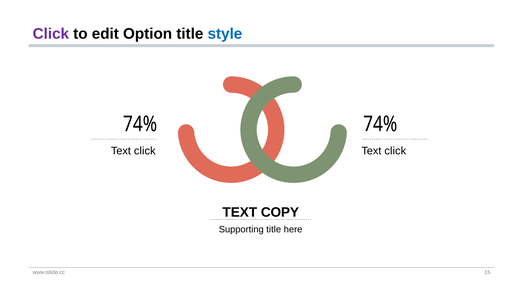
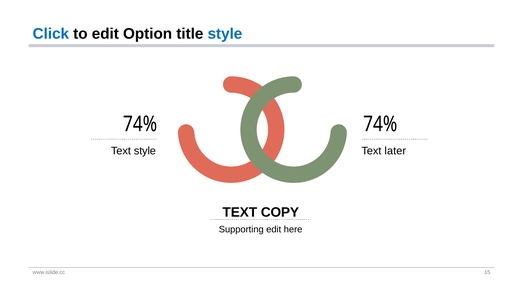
Click colour: purple -> blue (51, 34)
click: click -> style (145, 151)
click: click -> later (395, 151)
Supporting title: title -> edit (274, 230)
